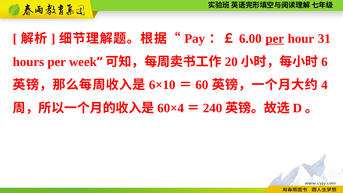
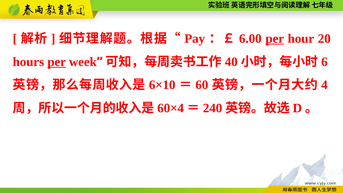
31: 31 -> 20 (324, 39)
per underline: none -> present (57, 62)
20: 20 -> 40 (231, 62)
